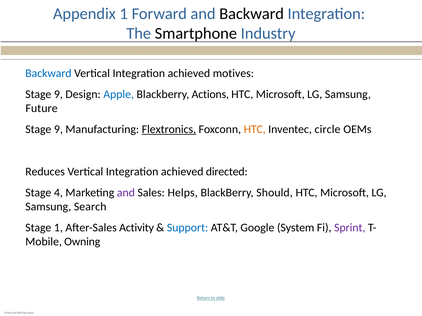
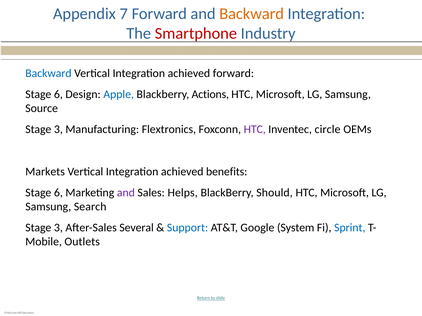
Appendix 1: 1 -> 7 (124, 14)
Backward colour: black -> orange (252, 14)
Smartphone colour: black -> red (196, 34)
achieved motives: motives -> forward (233, 73)
9: 9 -> 6 (58, 94)
Future: Future -> Source (42, 108)
9: 9 -> 3 (58, 130)
Flextronics underline: present -> none (169, 130)
HTC colour: orange -> purple (255, 130)
Reduces: Reduces -> Markets (45, 172)
directed: directed -> benefits (227, 172)
4: 4 -> 6 (58, 193)
1: 1 -> 3 (58, 228)
Activity: Activity -> Several (137, 228)
Sprint colour: purple -> blue (350, 228)
Owning: Owning -> Outlets (82, 242)
